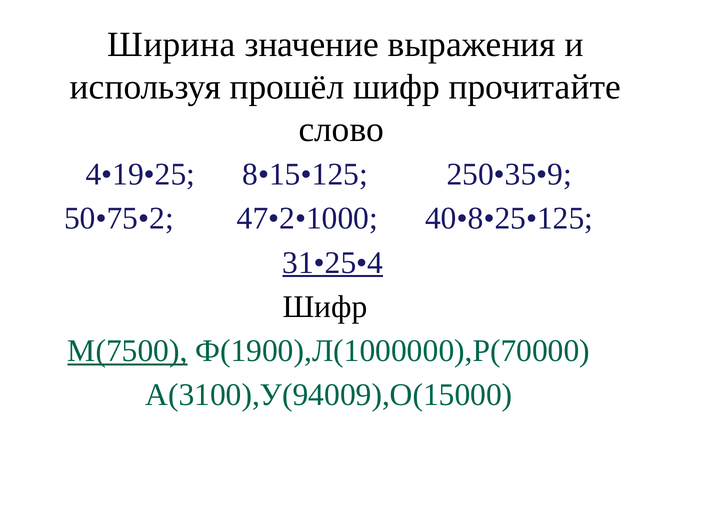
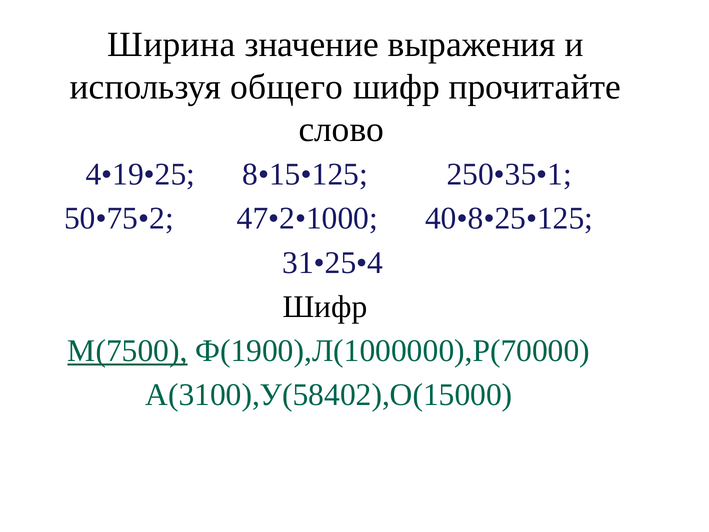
прошёл: прошёл -> общего (287, 87)
250•35•9: 250•35•9 -> 250•35•1 (509, 174)
31•25•4 underline: present -> none (333, 262)
А(3100),У(94009),О(15000: А(3100),У(94009),О(15000 -> А(3100),У(58402),О(15000 (329, 395)
